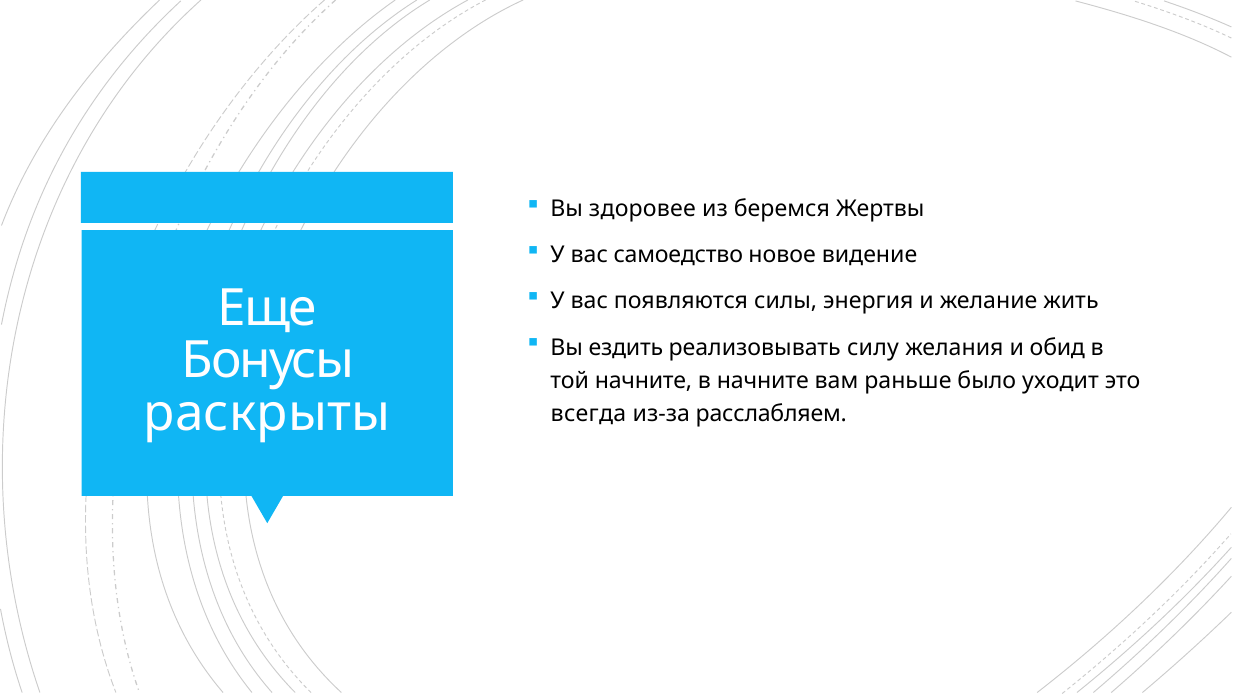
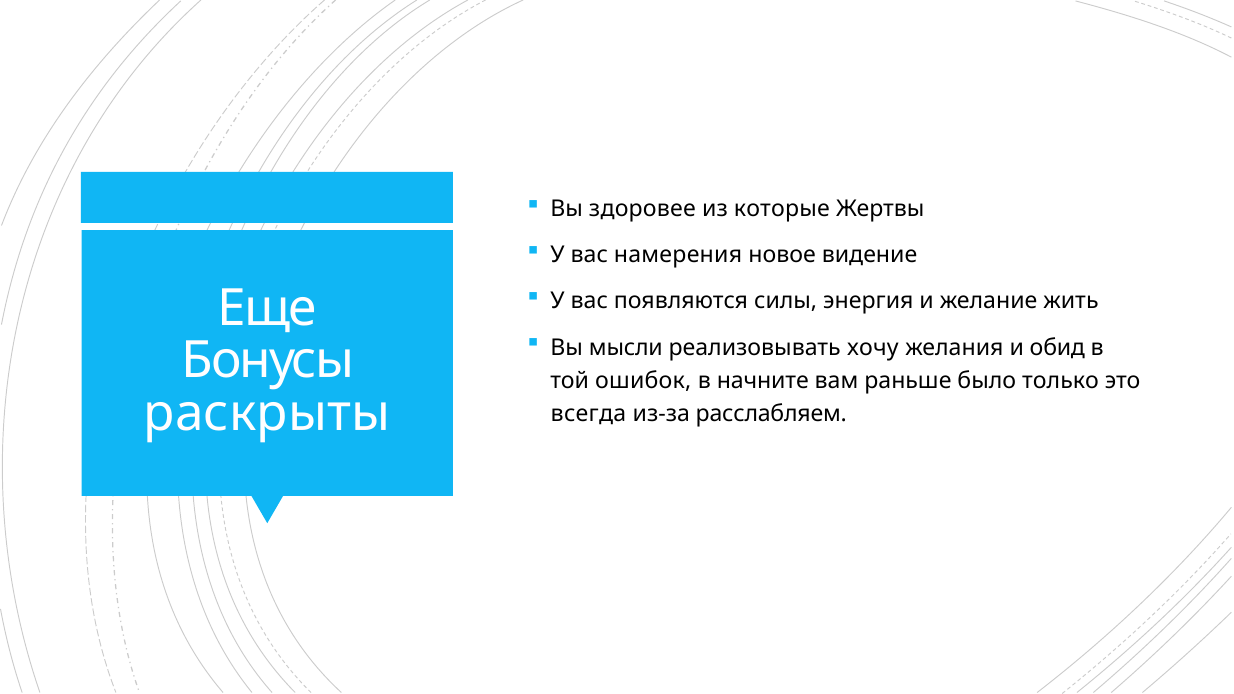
беремся: беремся -> которые (782, 209)
самоедство: самоедство -> намерения (678, 255)
ездить: ездить -> мысли (626, 347)
силу: силу -> хочу (873, 347)
той начните: начните -> ошибок (643, 381)
уходит: уходит -> только (1061, 381)
